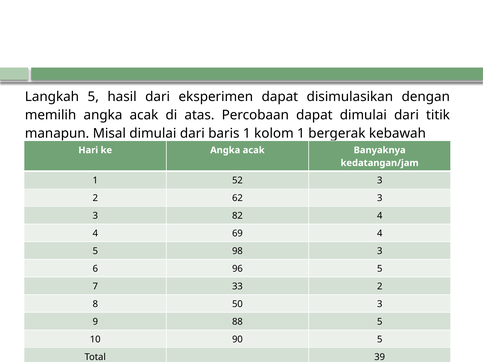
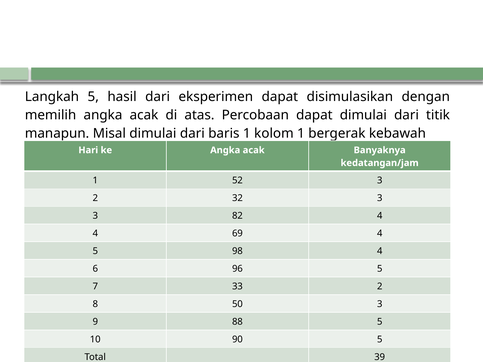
62: 62 -> 32 (237, 198)
98 3: 3 -> 4 (380, 251)
